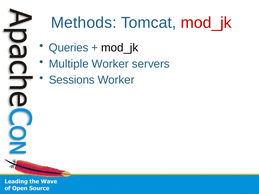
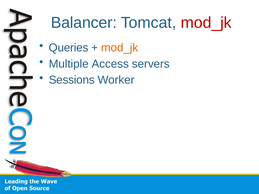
Methods: Methods -> Balancer (84, 23)
mod_jk colour: black -> orange (120, 48)
Multiple Worker: Worker -> Access (110, 64)
